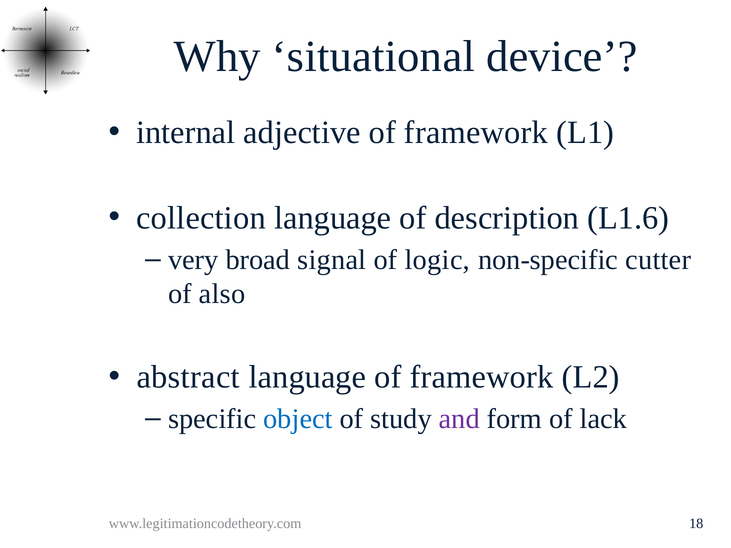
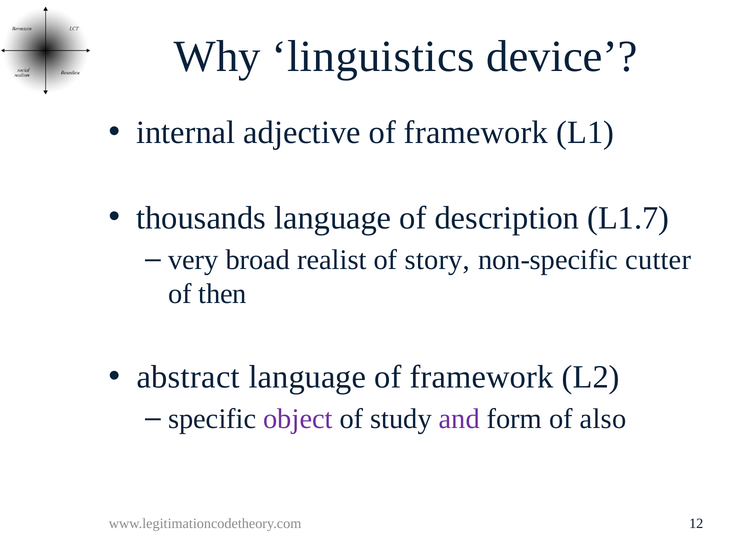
situational: situational -> linguistics (373, 57)
collection: collection -> thousands (201, 218)
L1.6: L1.6 -> L1.7 (628, 218)
signal: signal -> realist (332, 260)
logic: logic -> story (437, 260)
also: also -> then (223, 294)
object colour: blue -> purple (298, 419)
lack: lack -> also (603, 419)
18: 18 -> 12 (696, 524)
